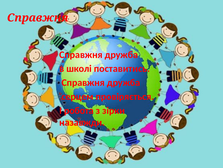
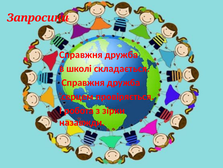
Справжня: Справжня -> Запросини (38, 18)
поставитись: поставитись -> складається (122, 68)
